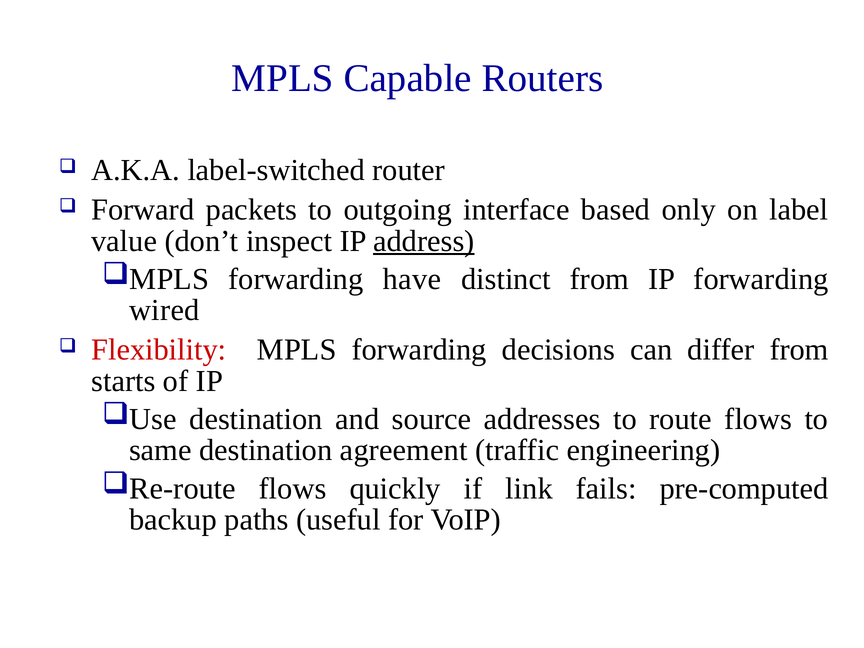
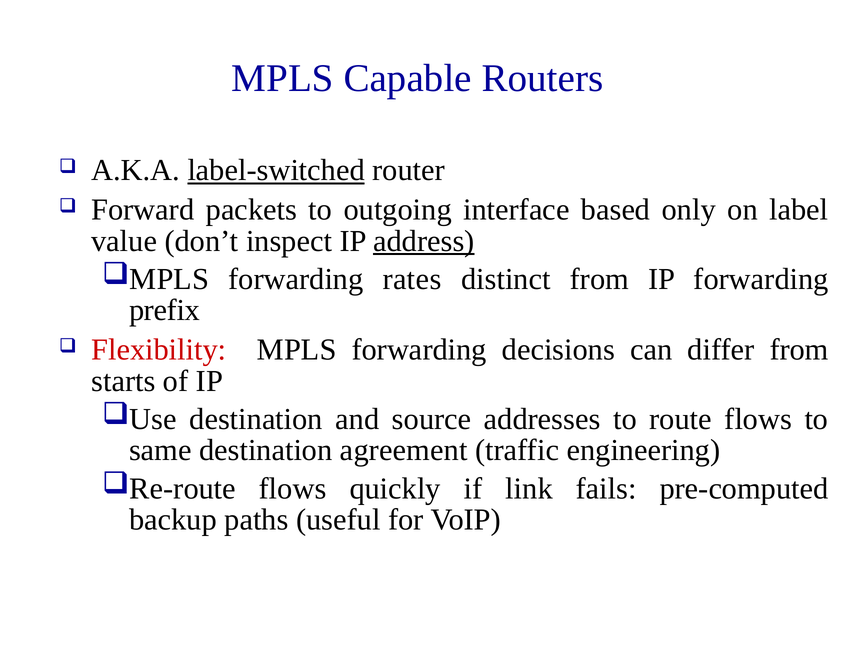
label-switched underline: none -> present (276, 170)
have: have -> rates (412, 279)
wired: wired -> prefix (165, 310)
